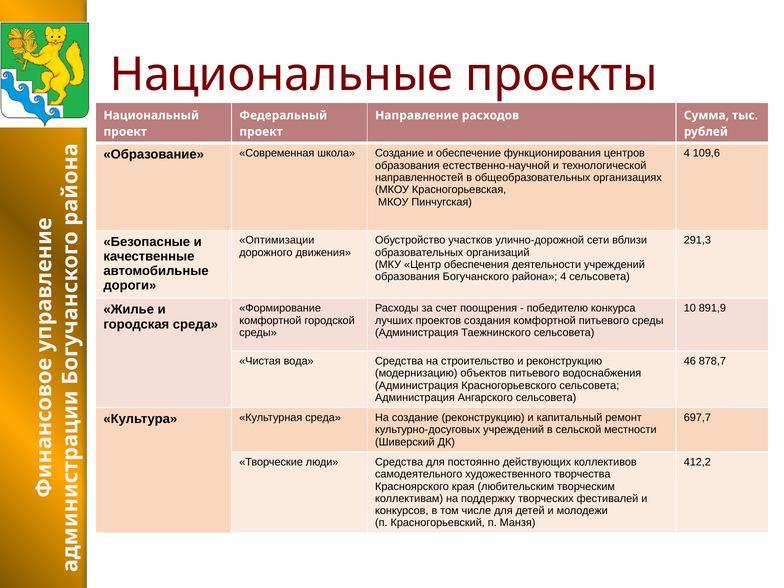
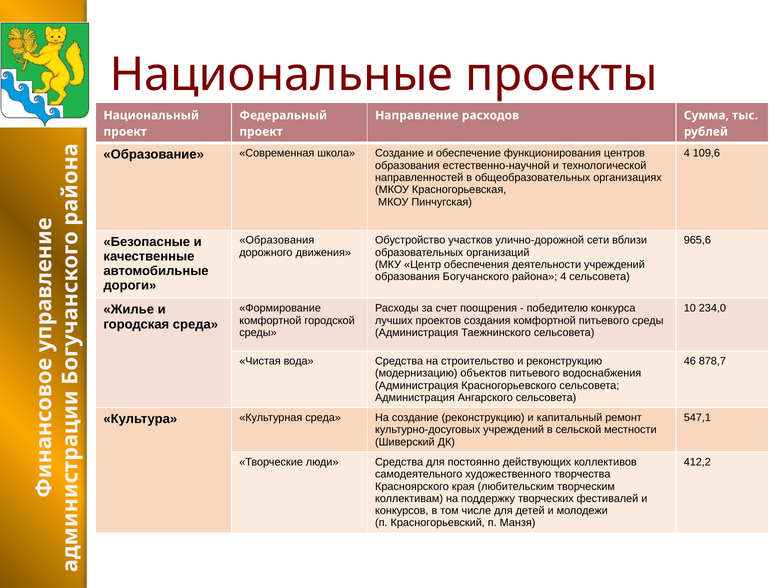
Оптимизации: Оптимизации -> Образования (277, 240)
291,3: 291,3 -> 965,6 (697, 240)
891,9: 891,9 -> 234,0 (712, 308)
697,7: 697,7 -> 547,1 (697, 418)
